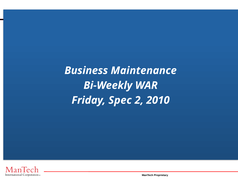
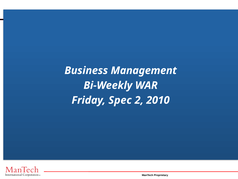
Maintenance: Maintenance -> Management (144, 70)
